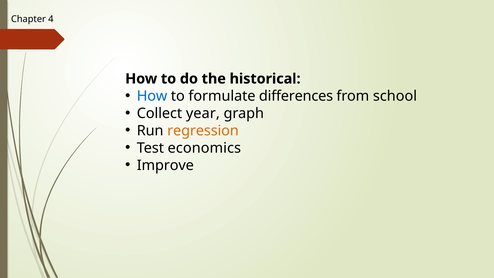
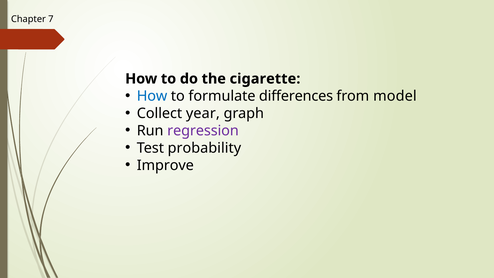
4: 4 -> 7 (51, 19)
historical: historical -> cigarette (265, 79)
school: school -> model (395, 96)
regression colour: orange -> purple (203, 131)
economics: economics -> probability (204, 148)
